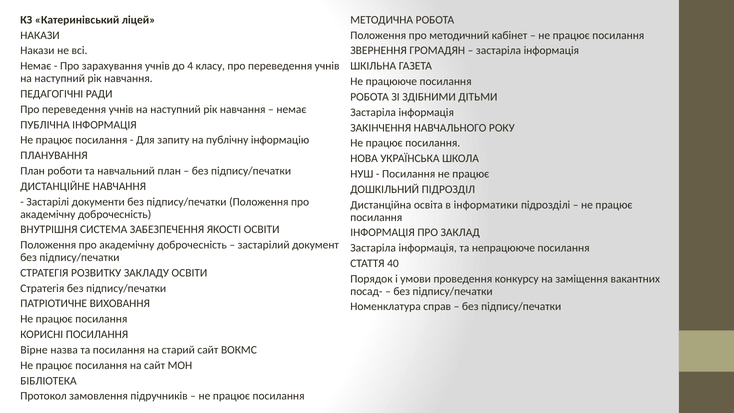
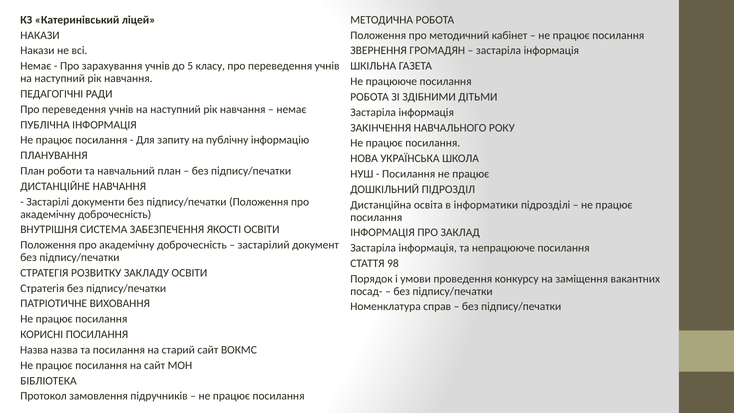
4: 4 -> 5 (190, 66)
40: 40 -> 98 (393, 263)
Вірне: Вірне -> Назва (34, 350)
